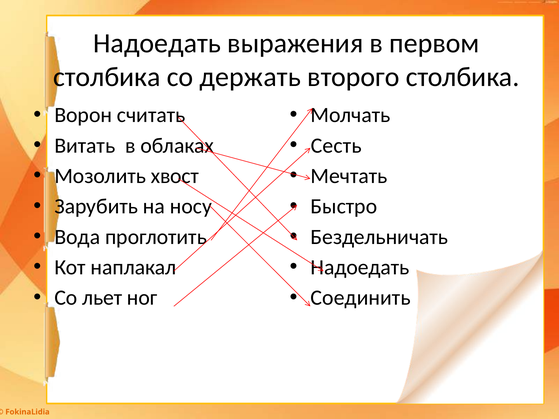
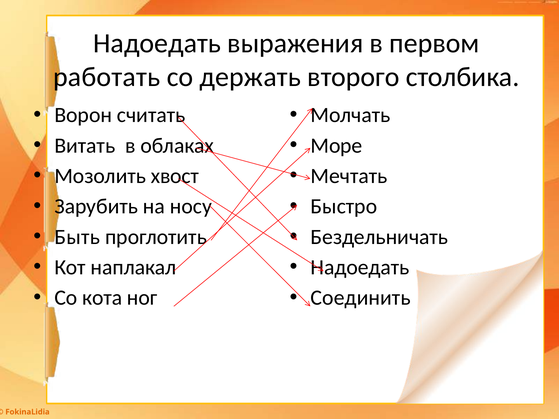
столбика: столбика -> работать (107, 77)
Сесть: Сесть -> Море (336, 146)
Вода: Вода -> Быть (77, 237)
льет: льет -> кота (102, 298)
